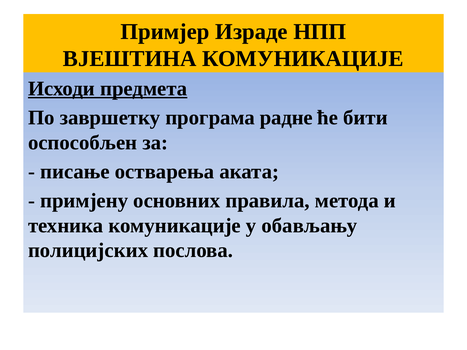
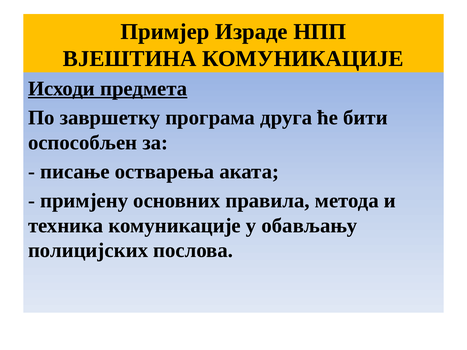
радне: радне -> друга (286, 118)
